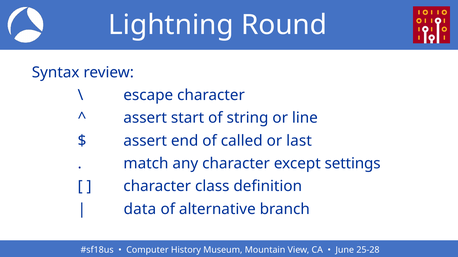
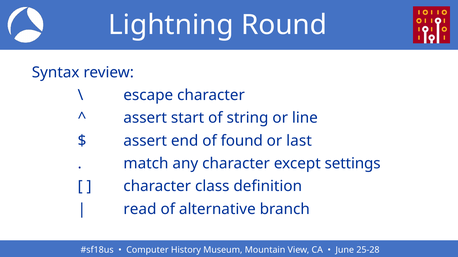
called: called -> found (242, 141)
data: data -> read (140, 210)
